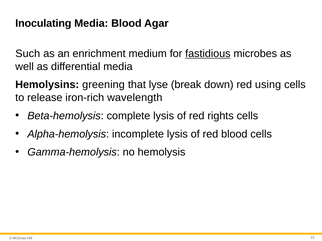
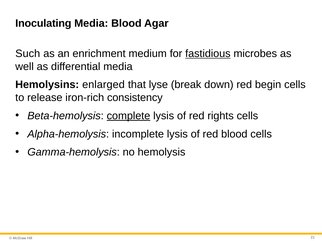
greening: greening -> enlarged (103, 85)
using: using -> begin (268, 85)
wavelength: wavelength -> consistency (135, 98)
complete underline: none -> present (128, 116)
